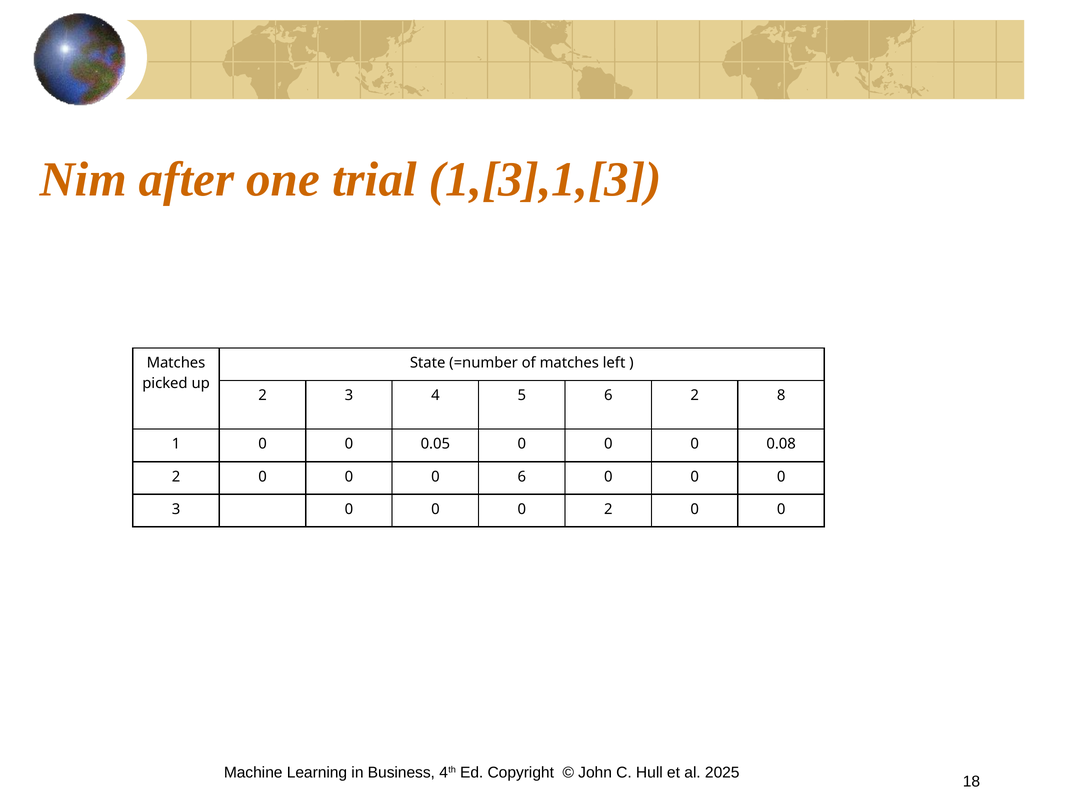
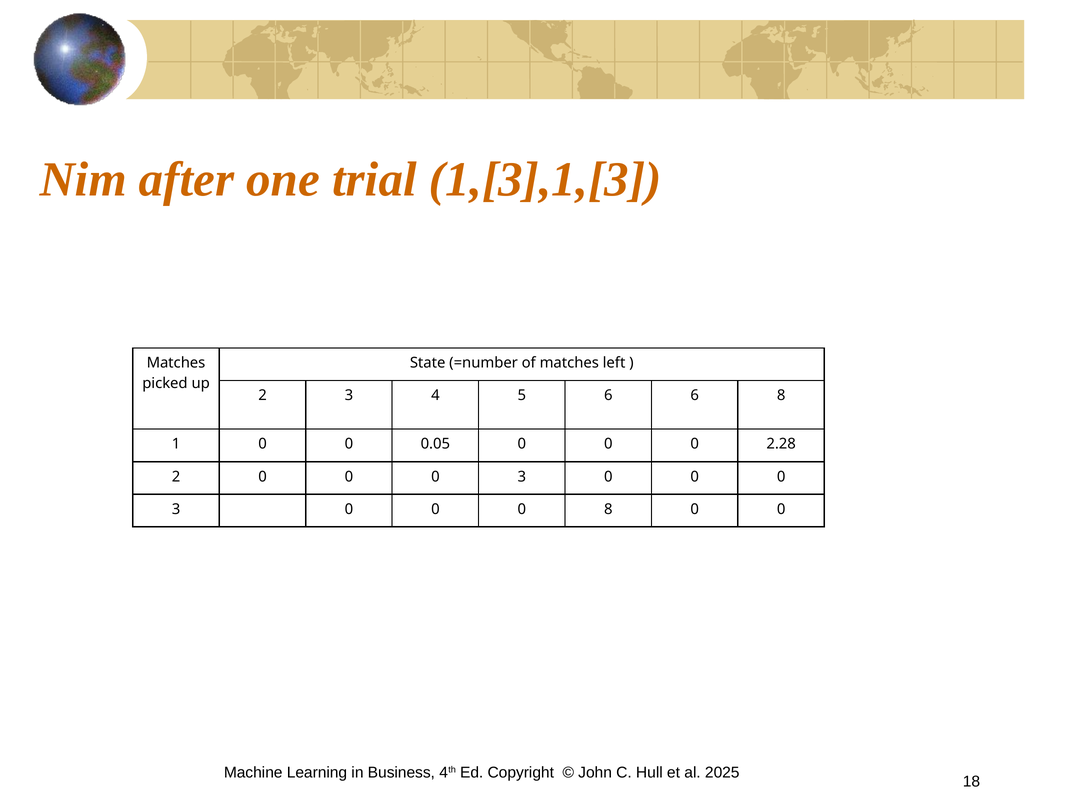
6 2: 2 -> 6 (695, 395)
0.08: 0.08 -> 2.28 (781, 444)
6: 6 -> 3 (522, 476)
0 2: 2 -> 8 (608, 509)
